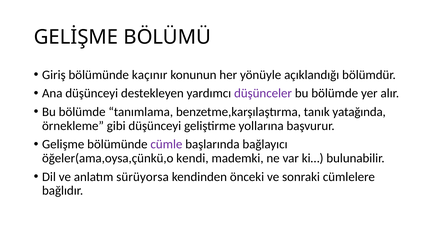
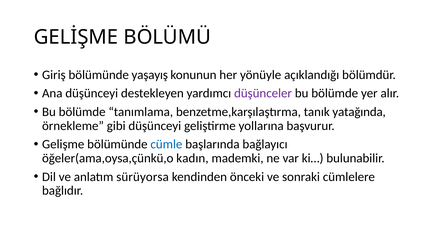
kaçınır: kaçınır -> yaşayış (150, 75)
cümle colour: purple -> blue (166, 144)
kendi: kendi -> kadın (192, 158)
